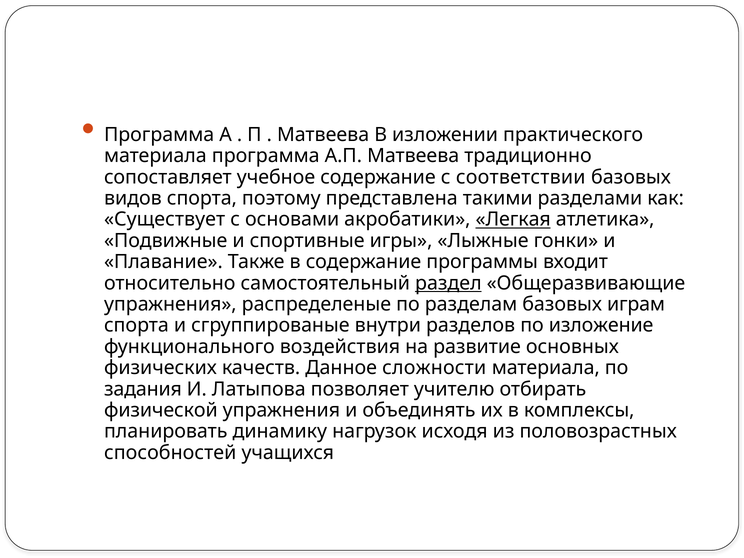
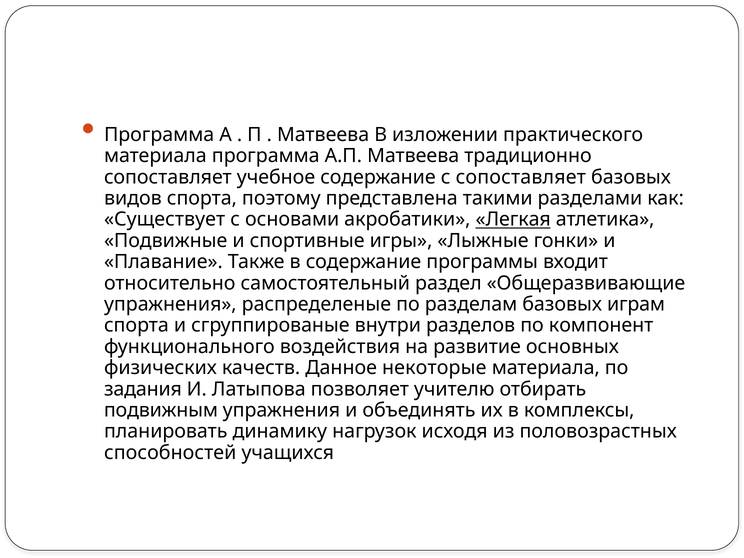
с соответствии: соответствии -> сопоставляет (521, 177)
раздел underline: present -> none (448, 283)
изложение: изложение -> компонент (601, 325)
сложности: сложности -> некоторые (434, 368)
физической: физической -> подвижным (161, 410)
